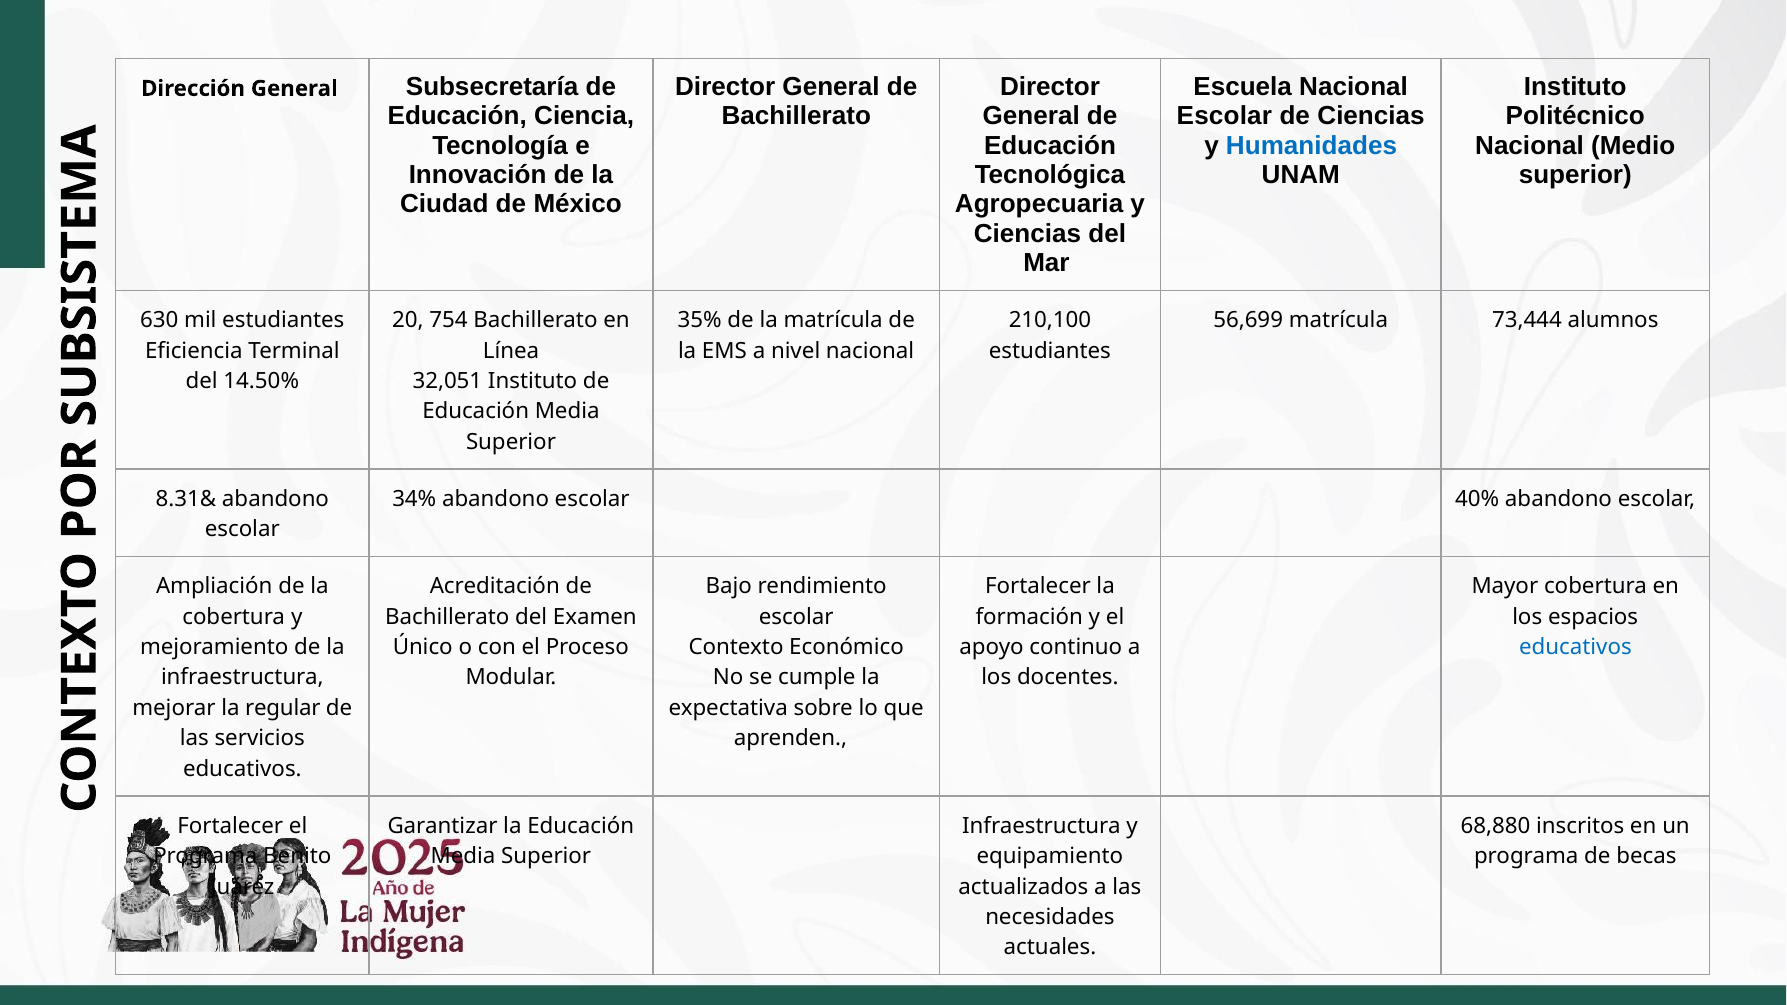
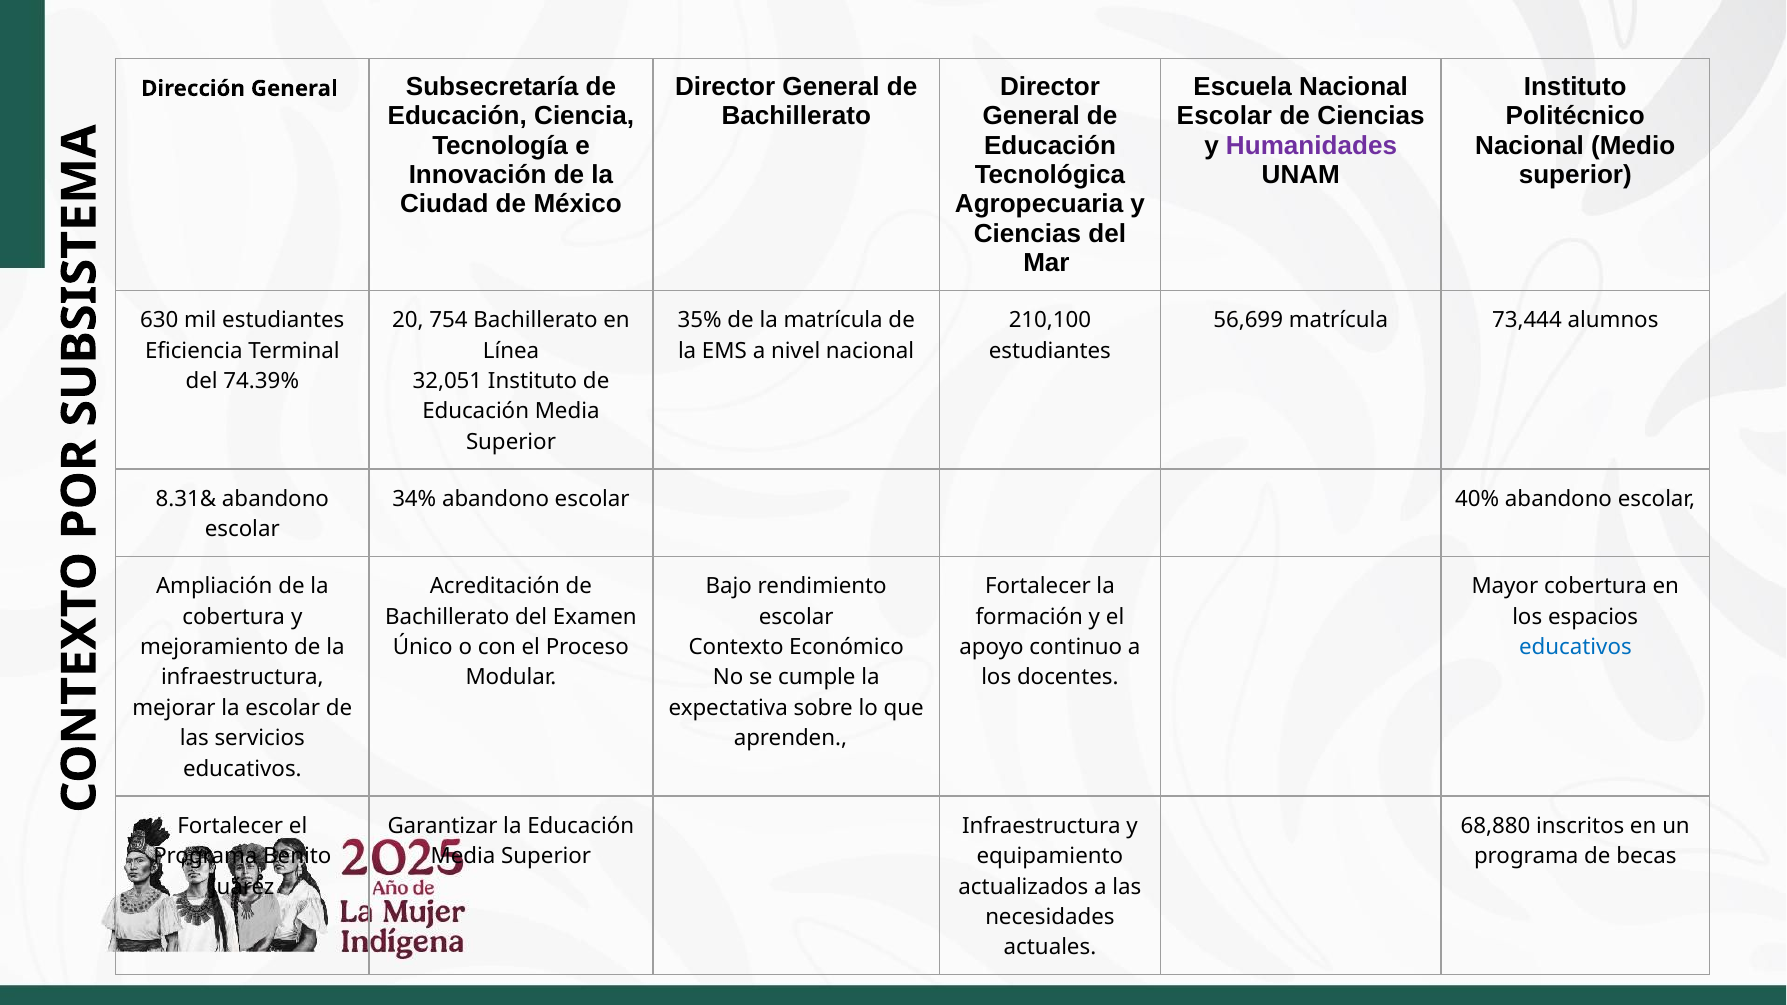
Humanidades colour: blue -> purple (1312, 146)
14.50%: 14.50% -> 74.39% (261, 381)
la regular: regular -> escolar (283, 708)
